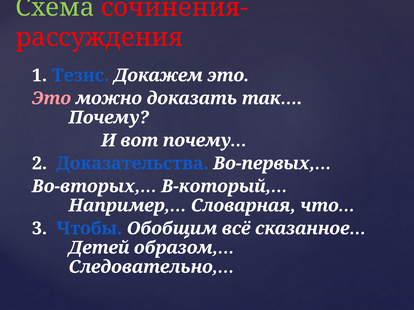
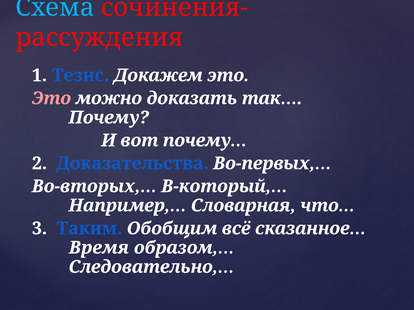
Схема colour: light green -> light blue (55, 7)
Чтобы: Чтобы -> Таким (89, 229)
Детей: Детей -> Время (99, 248)
